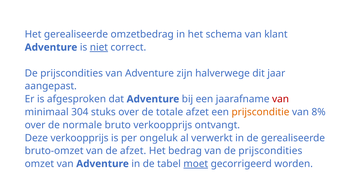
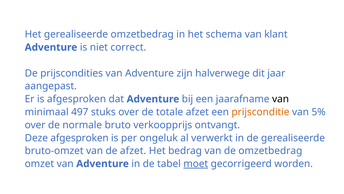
niet underline: present -> none (99, 47)
van colour: red -> black (281, 99)
304: 304 -> 497 (80, 112)
8%: 8% -> 5% (319, 112)
Deze verkoopprijs: verkoopprijs -> afgesproken (80, 138)
van de prijscondities: prijscondities -> omzetbedrag (270, 150)
